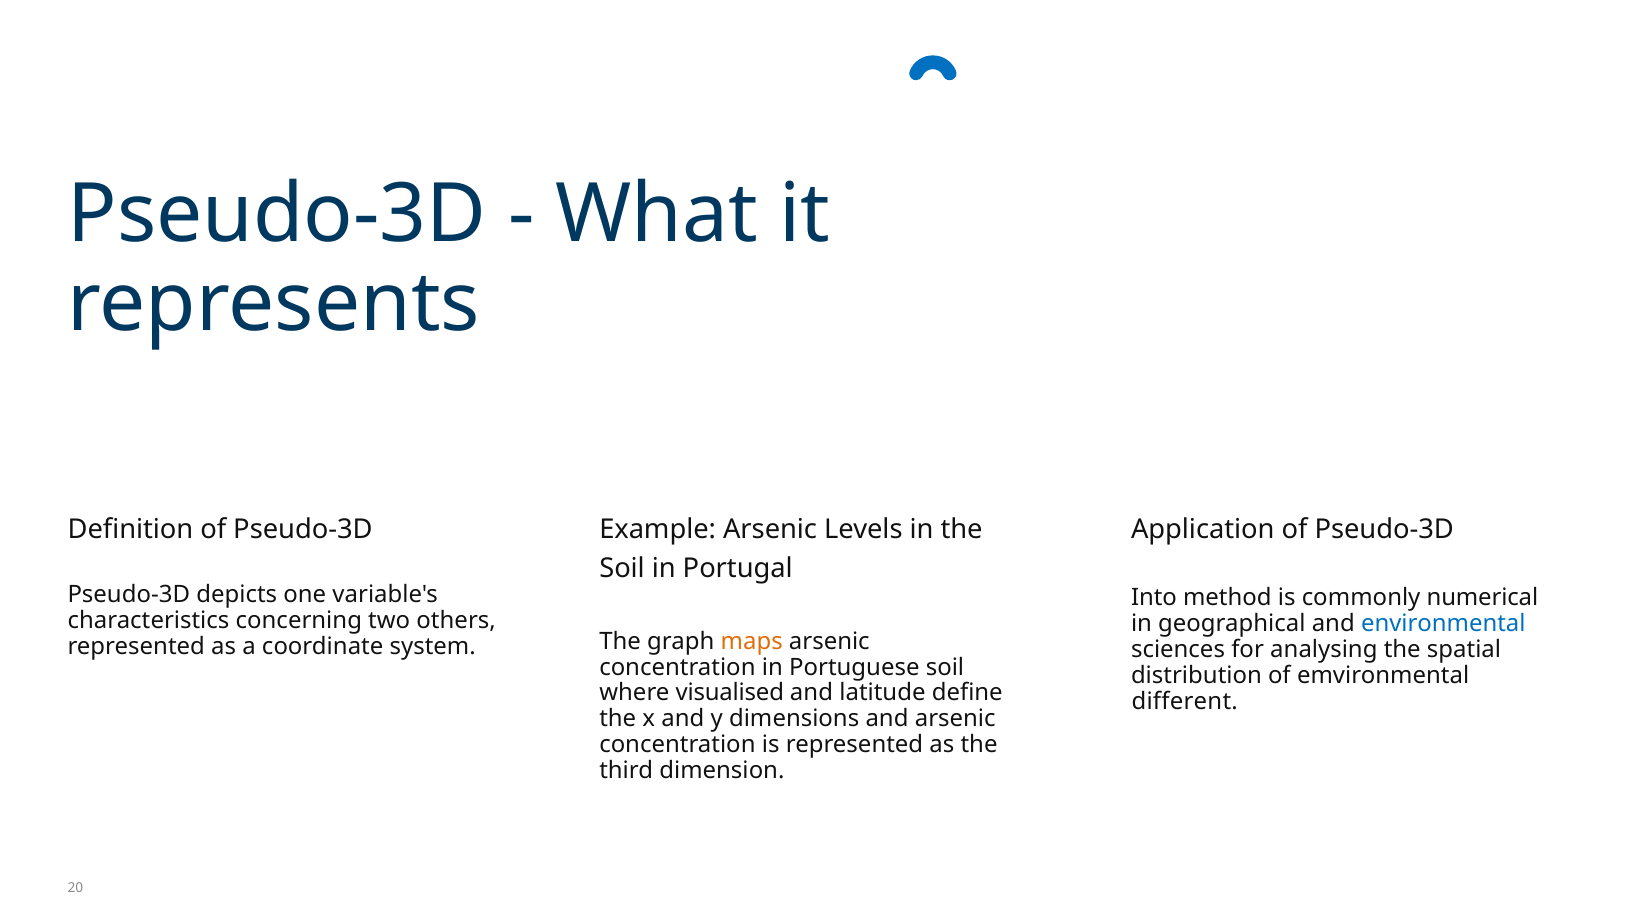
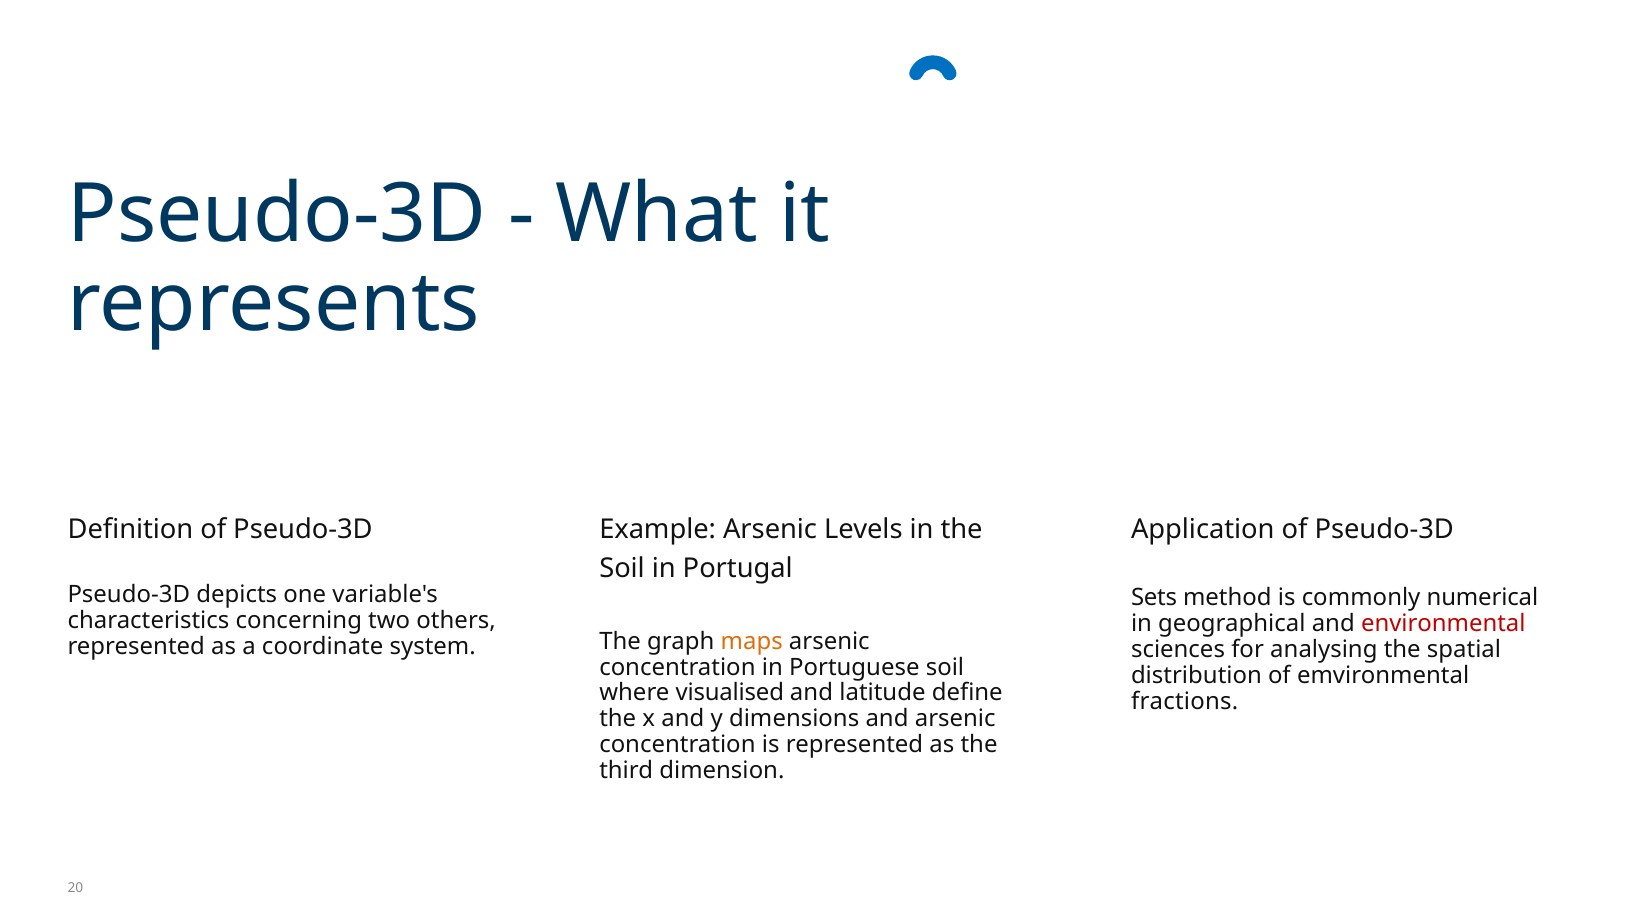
Into: Into -> Sets (1154, 598)
environmental colour: blue -> red (1443, 624)
different: different -> fractions (1185, 701)
